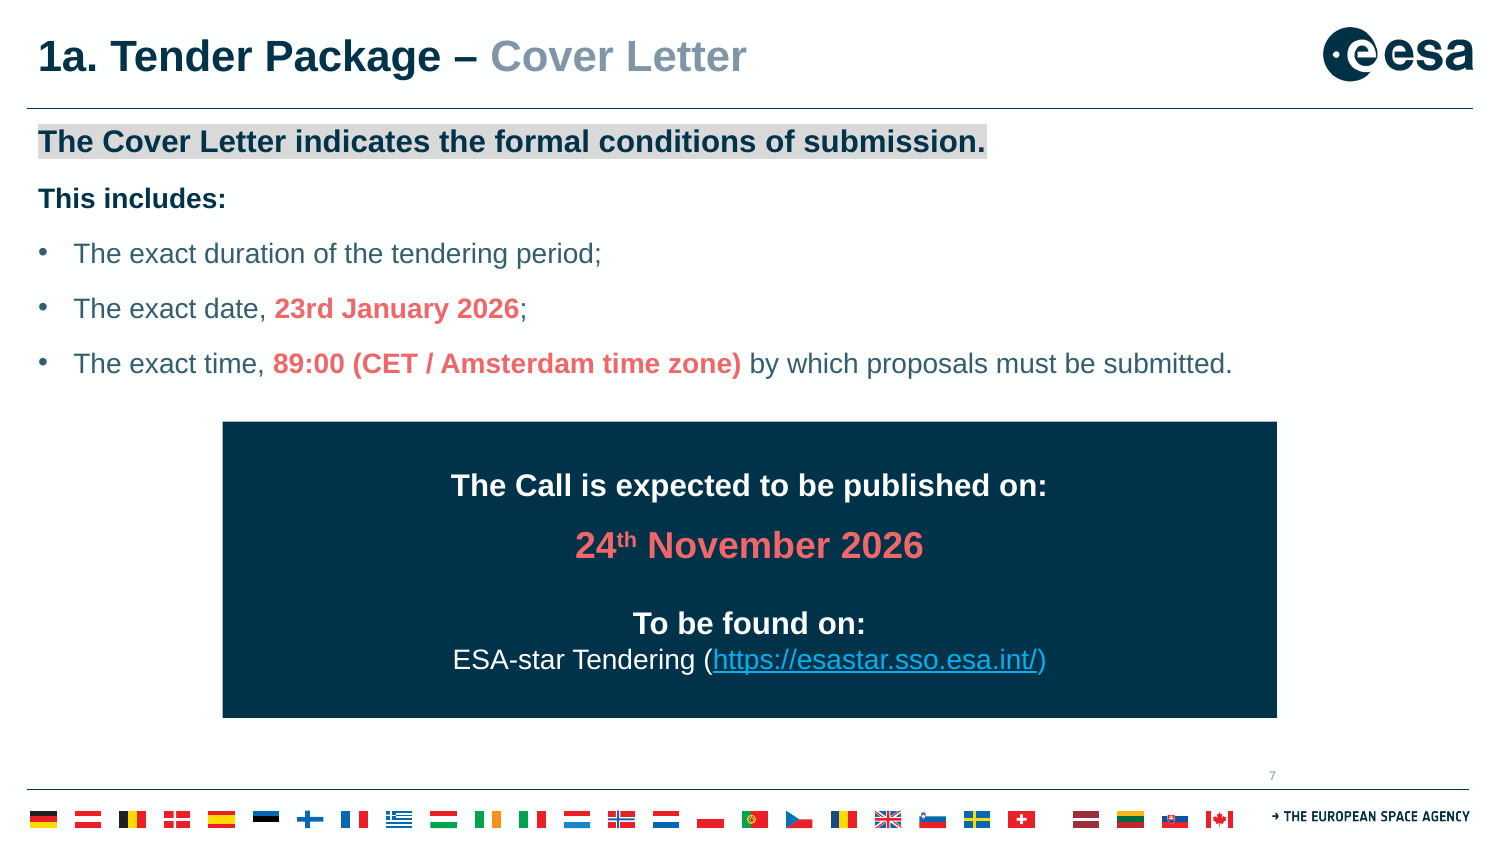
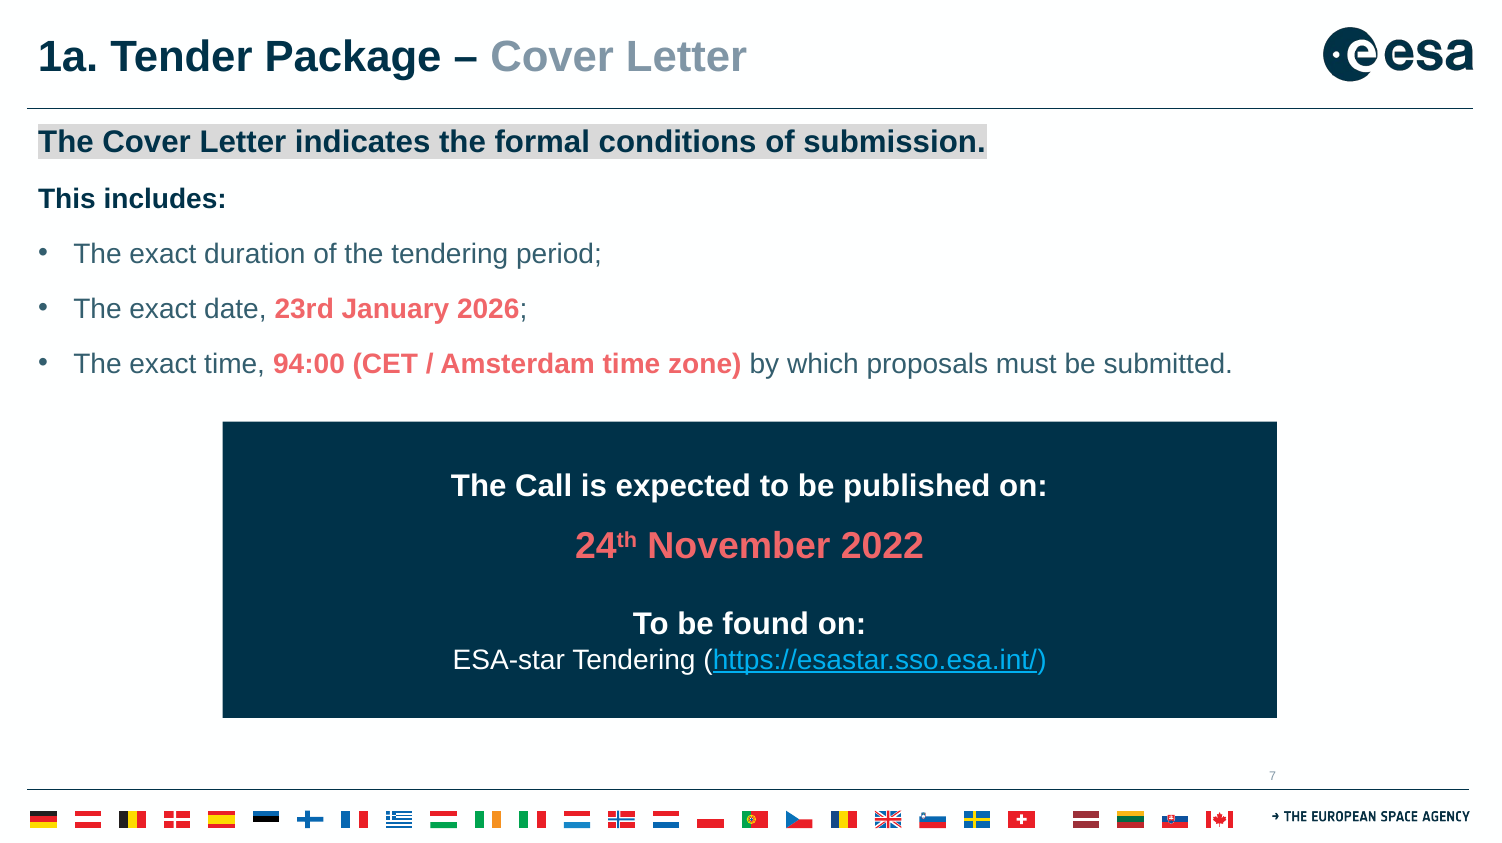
89:00: 89:00 -> 94:00 (309, 364)
November 2026: 2026 -> 2022 (882, 546)
